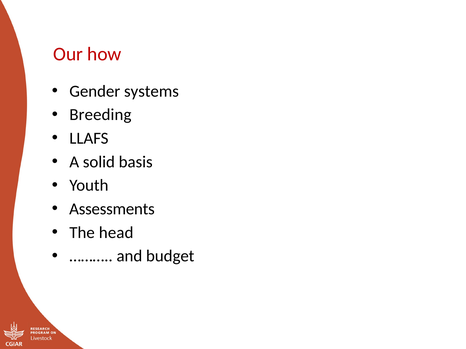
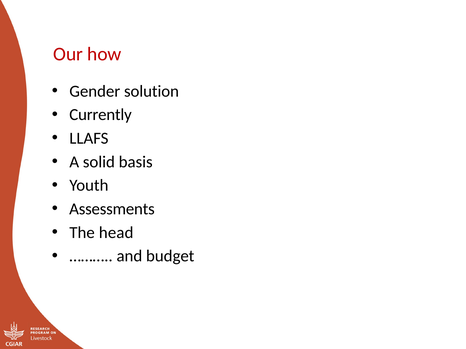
systems: systems -> solution (152, 91)
Breeding: Breeding -> Currently (101, 115)
